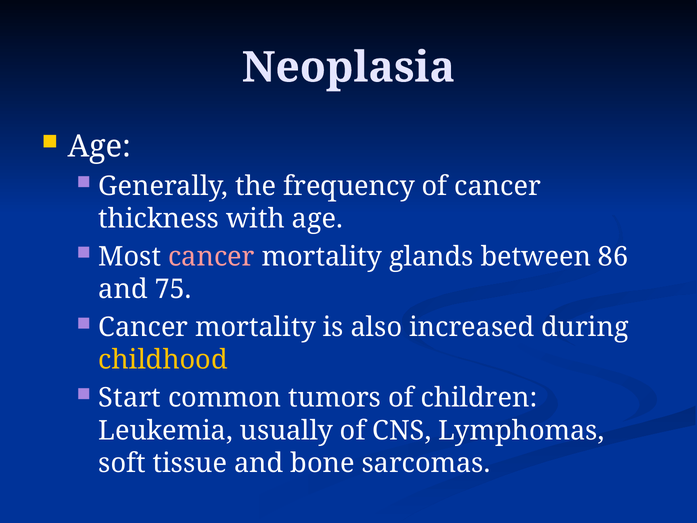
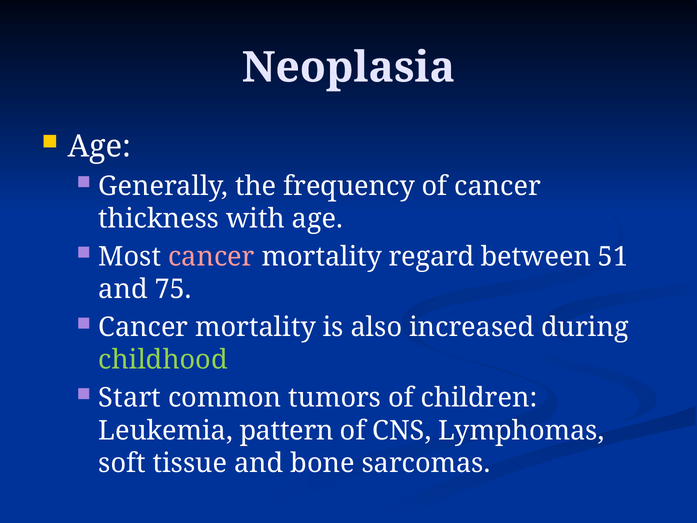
glands: glands -> regard (432, 257)
86: 86 -> 51 (613, 257)
childhood colour: yellow -> light green (163, 360)
usually: usually -> pattern (287, 430)
